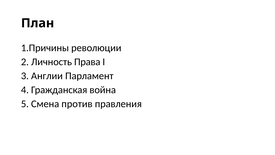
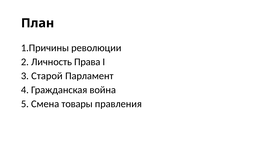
Англии: Англии -> Старой (47, 76)
против: против -> товары (77, 104)
